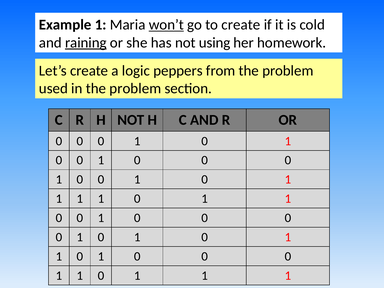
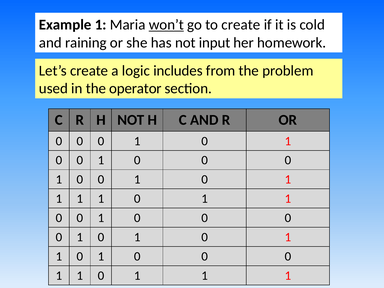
raining underline: present -> none (86, 43)
using: using -> input (215, 43)
peppers: peppers -> includes (178, 71)
in the problem: problem -> operator (135, 89)
